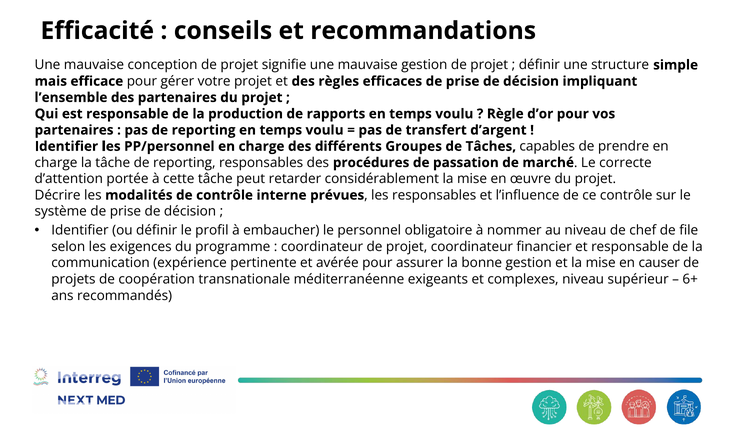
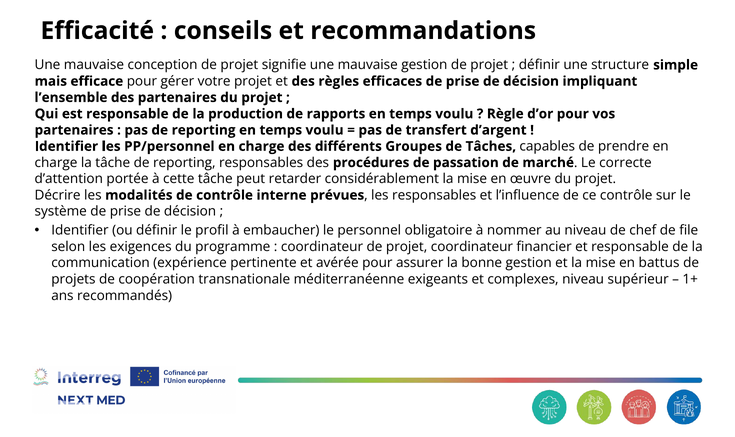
causer: causer -> battus (659, 263)
6+: 6+ -> 1+ (690, 280)
